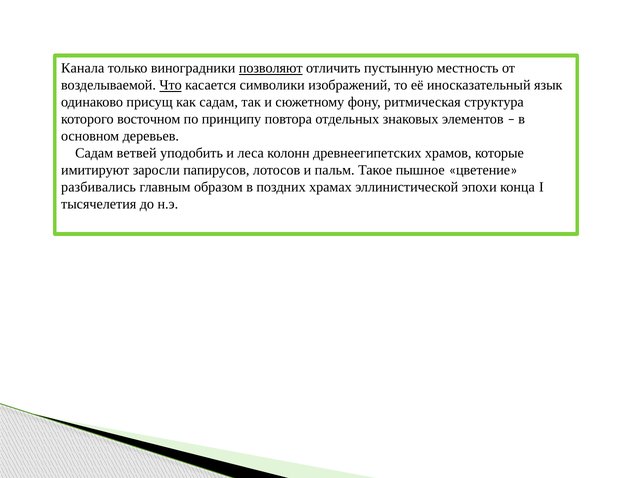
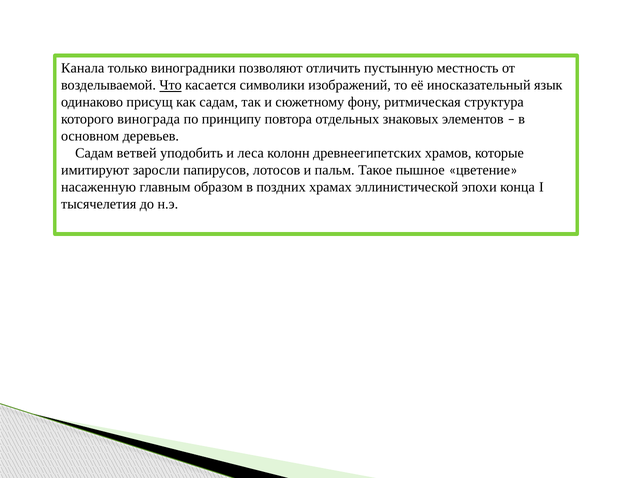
позволяют underline: present -> none (271, 68)
восточном: восточном -> винограда (149, 119)
разбивались: разбивались -> насаженную (99, 187)
